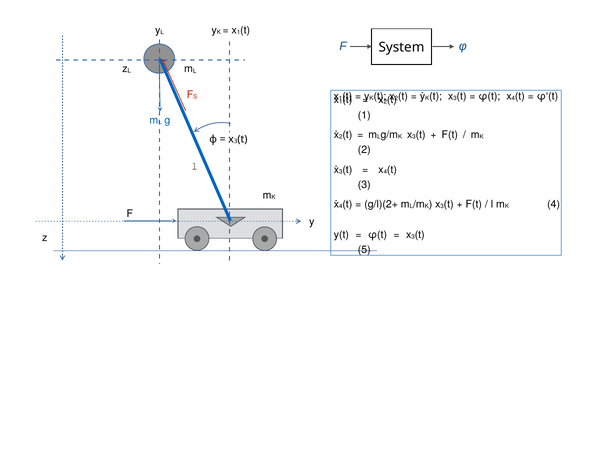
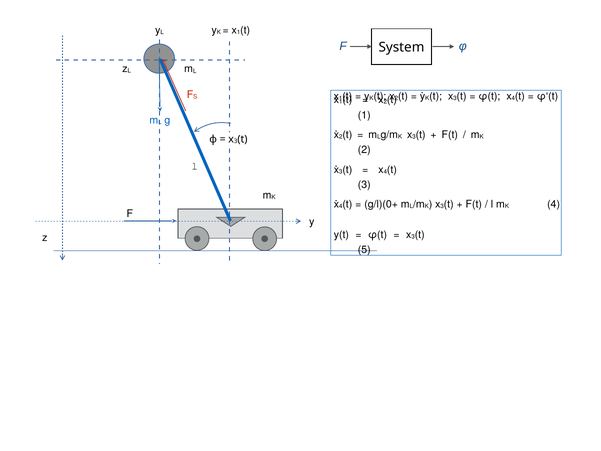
g/l)(2+: g/l)(2+ -> g/l)(0+ (381, 204)
